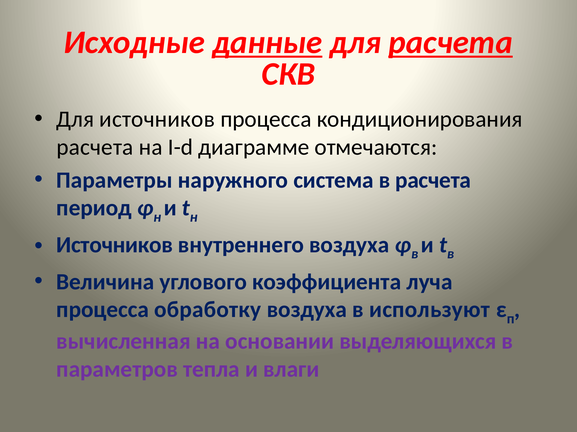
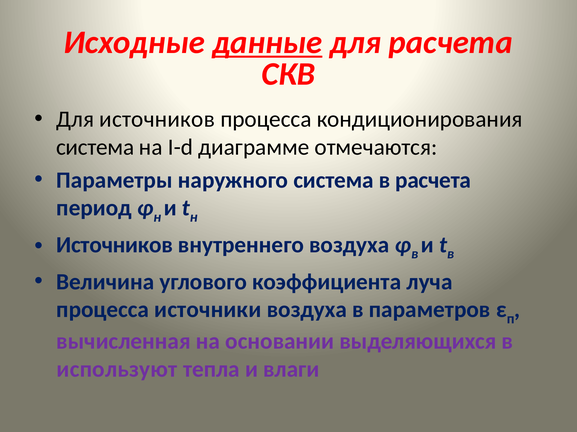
расчета underline: present -> none (451, 43)
расчета: расчета -> система (95, 147)
обработку: обработку -> источники (208, 310)
используют: используют -> параметров (430, 310)
параметров: параметров -> используют (117, 370)
